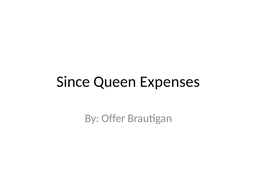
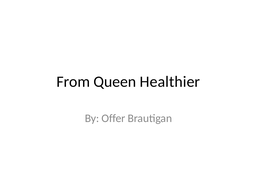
Since: Since -> From (73, 82)
Expenses: Expenses -> Healthier (170, 82)
